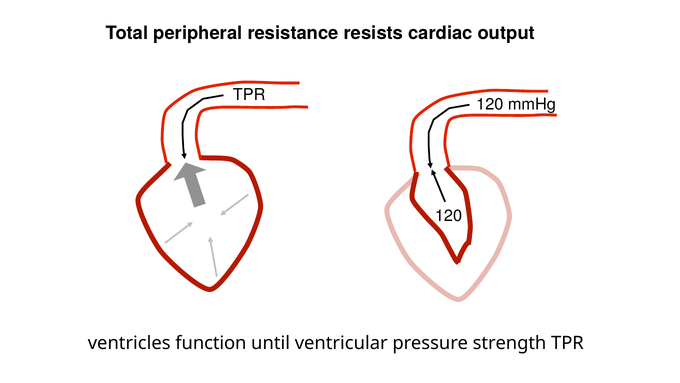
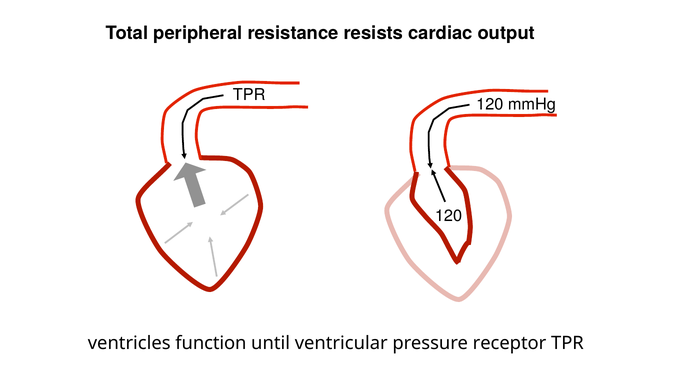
strength: strength -> receptor (510, 343)
